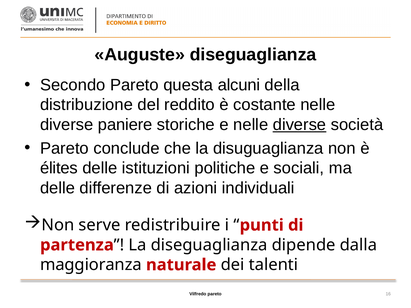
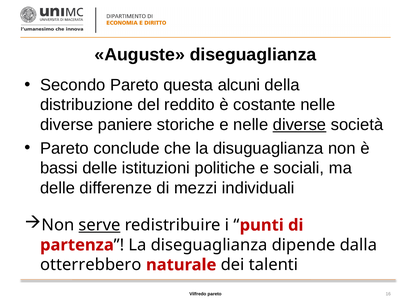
élites: élites -> bassi (59, 168)
azioni: azioni -> mezzi (196, 188)
serve underline: none -> present (100, 225)
maggioranza: maggioranza -> otterrebbero (91, 265)
